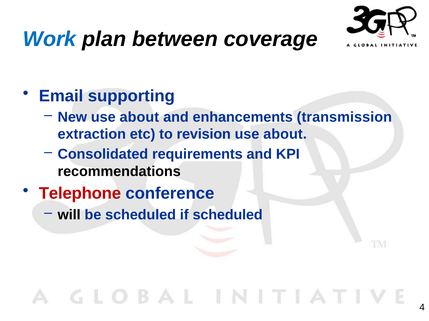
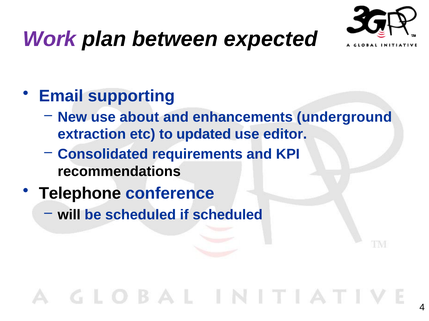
Work colour: blue -> purple (50, 39)
coverage: coverage -> expected (271, 39)
transmission: transmission -> underground (344, 117)
revision: revision -> updated (204, 135)
about: about -> editor (285, 135)
Telephone colour: red -> black (80, 194)
